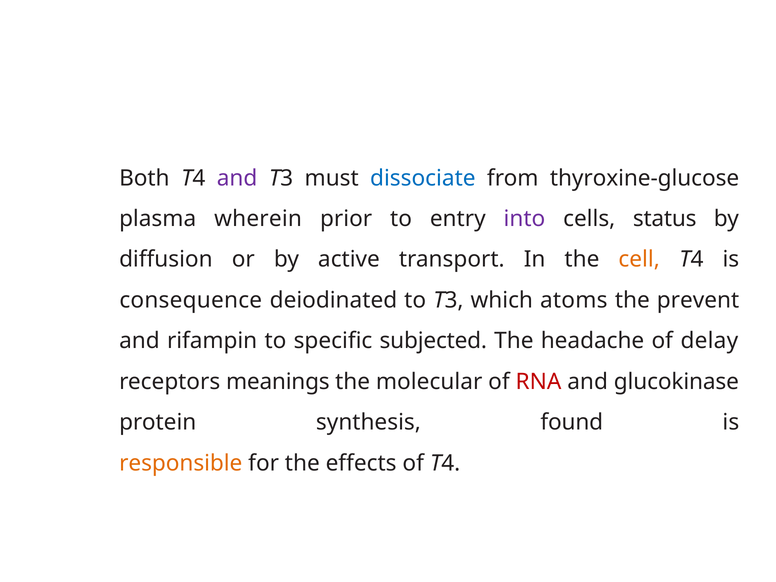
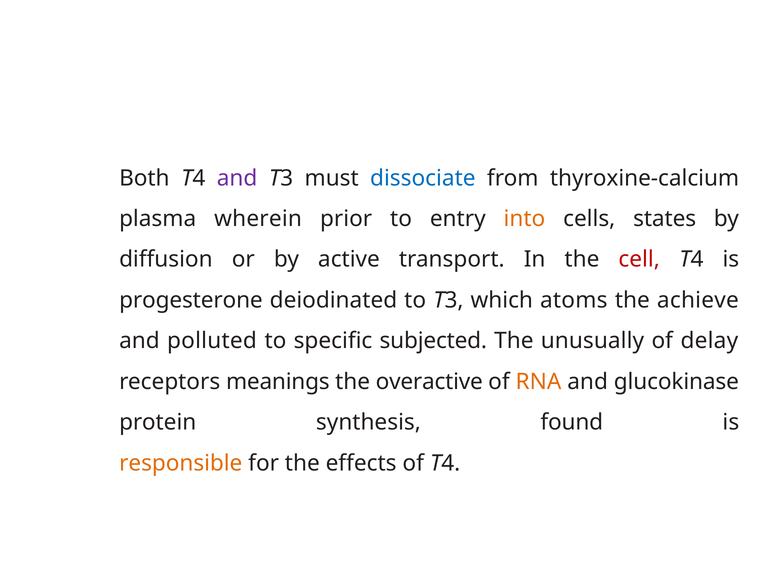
thyroxine-glucose: thyroxine-glucose -> thyroxine-calcium (645, 178)
into colour: purple -> orange (524, 219)
status: status -> states (665, 219)
cell colour: orange -> red (639, 259)
consequence: consequence -> progesterone (191, 300)
prevent: prevent -> achieve (698, 300)
rifampin: rifampin -> polluted (212, 341)
headache: headache -> unusually (592, 341)
molecular: molecular -> overactive (429, 382)
RNA colour: red -> orange (539, 382)
